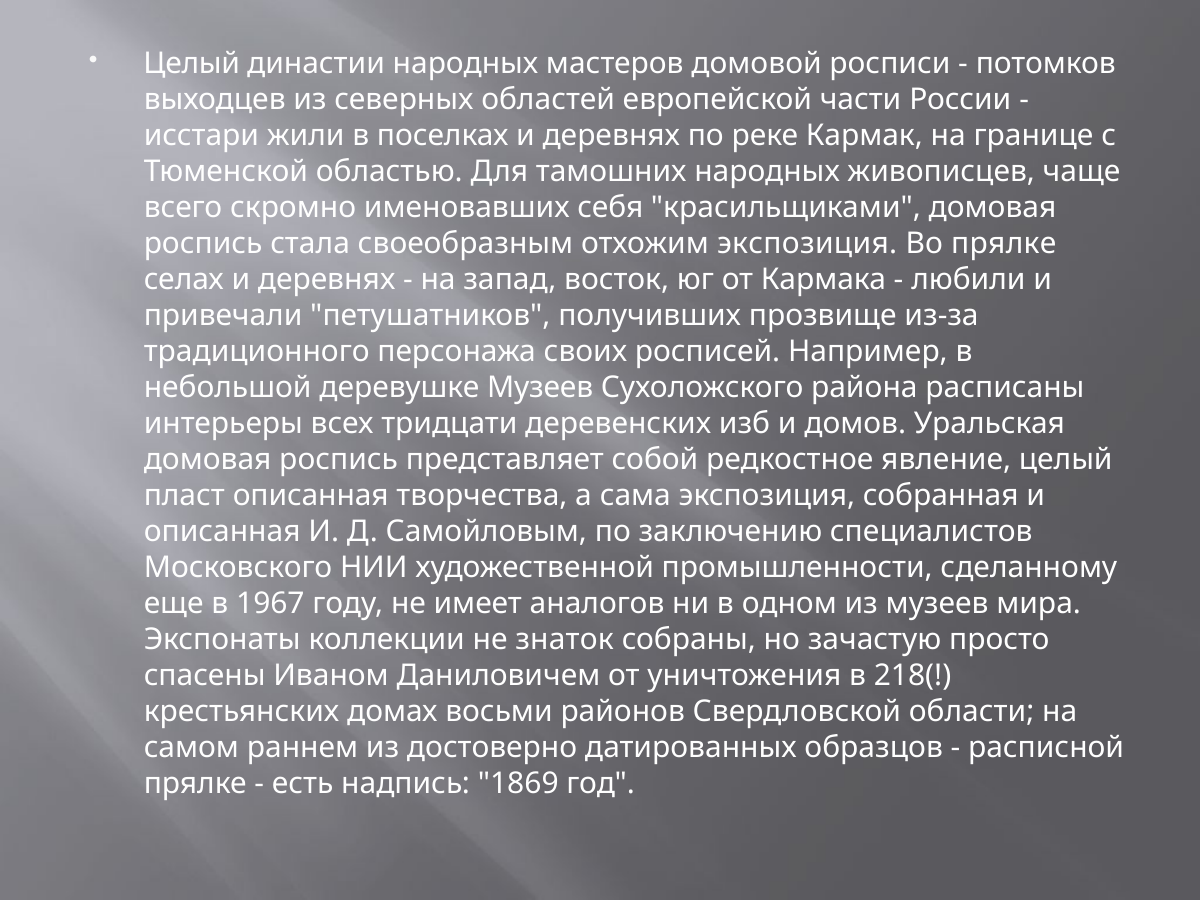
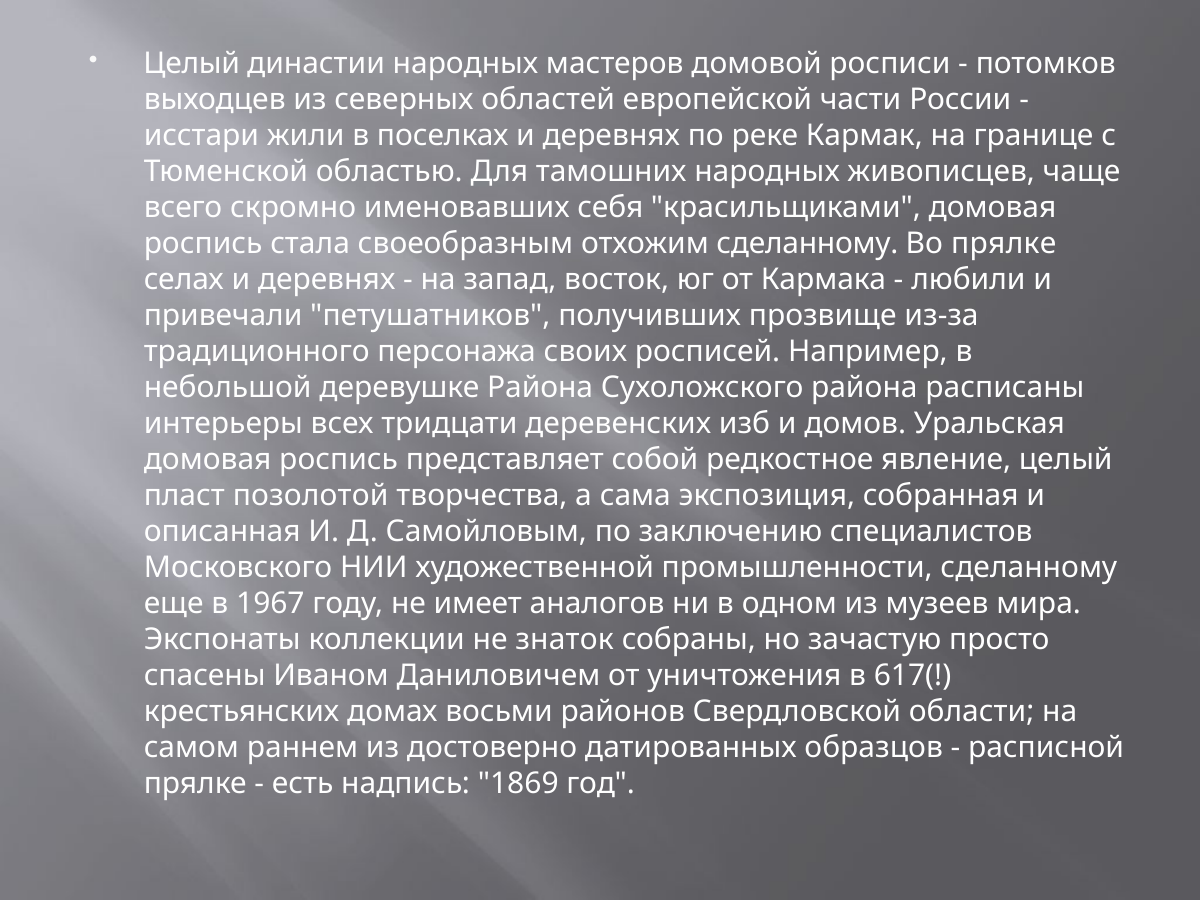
отхожим экспозиция: экспозиция -> сделанному (807, 244)
деревушке Музеев: Музеев -> Района (540, 388)
пласт описанная: описанная -> позолотой (311, 496)
218(: 218( -> 617( (913, 676)
